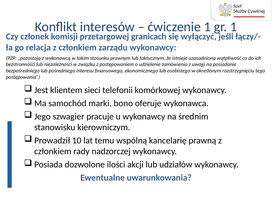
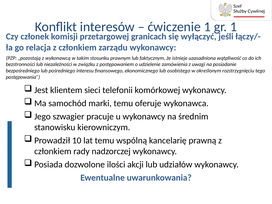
marki bono: bono -> temu (123, 103)
